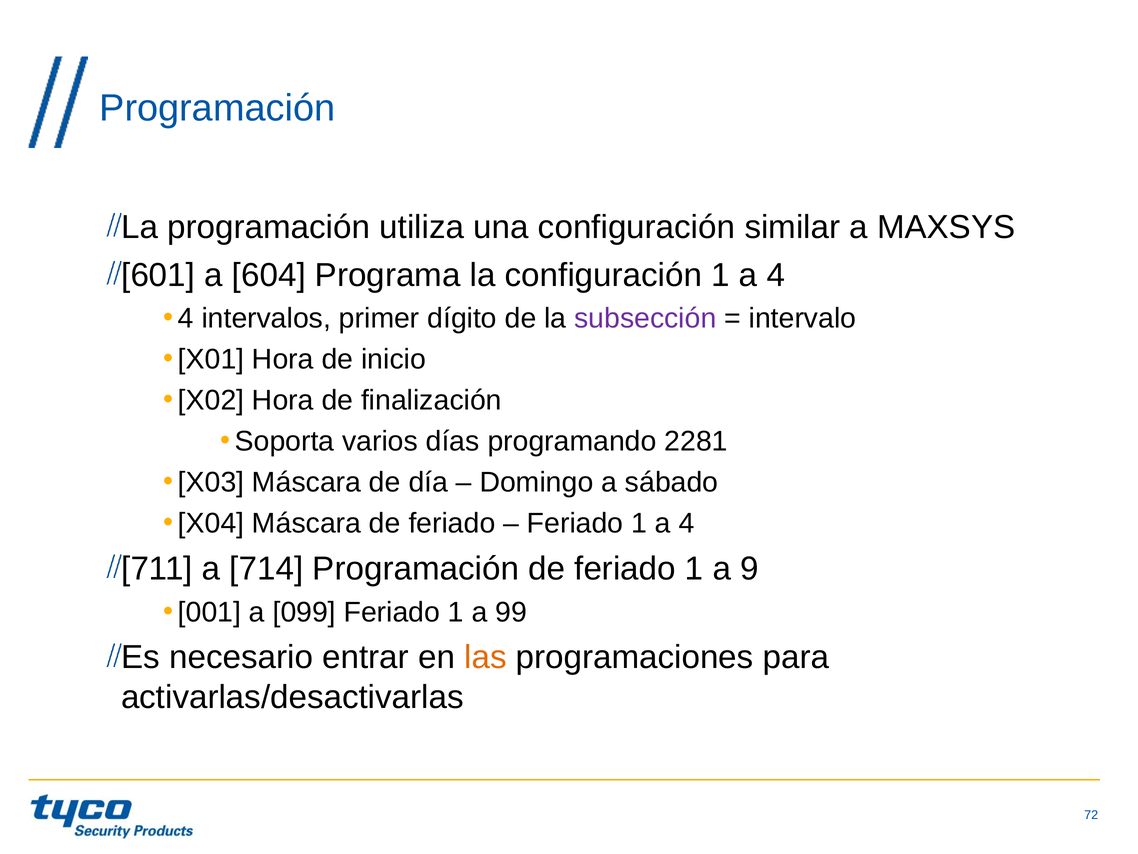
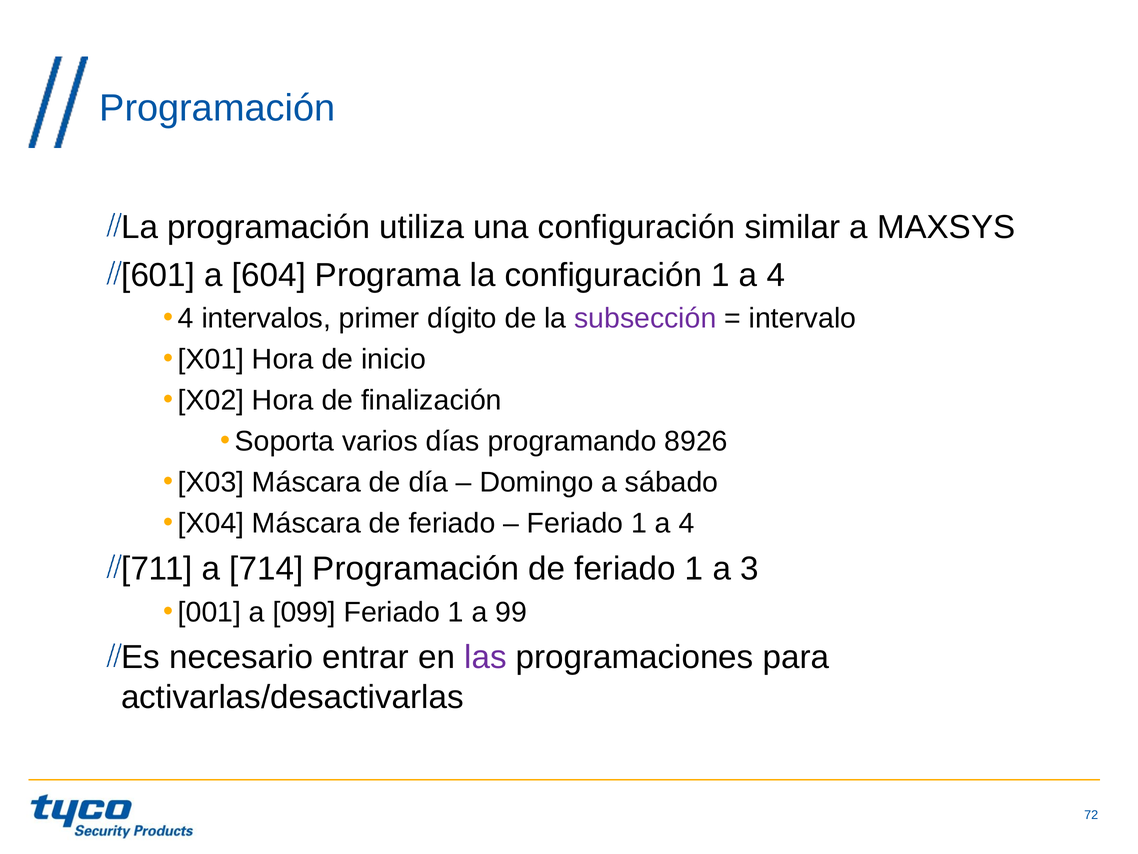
2281: 2281 -> 8926 (696, 441)
9: 9 -> 3 (749, 568)
las colour: orange -> purple (485, 657)
